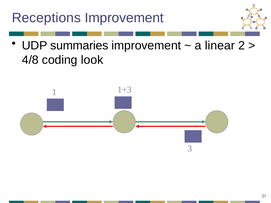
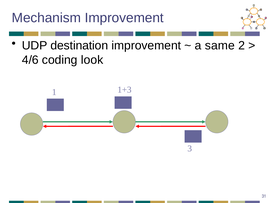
Receptions: Receptions -> Mechanism (46, 18)
summaries: summaries -> destination (79, 46)
linear: linear -> same (220, 46)
4/8: 4/8 -> 4/6 (30, 60)
